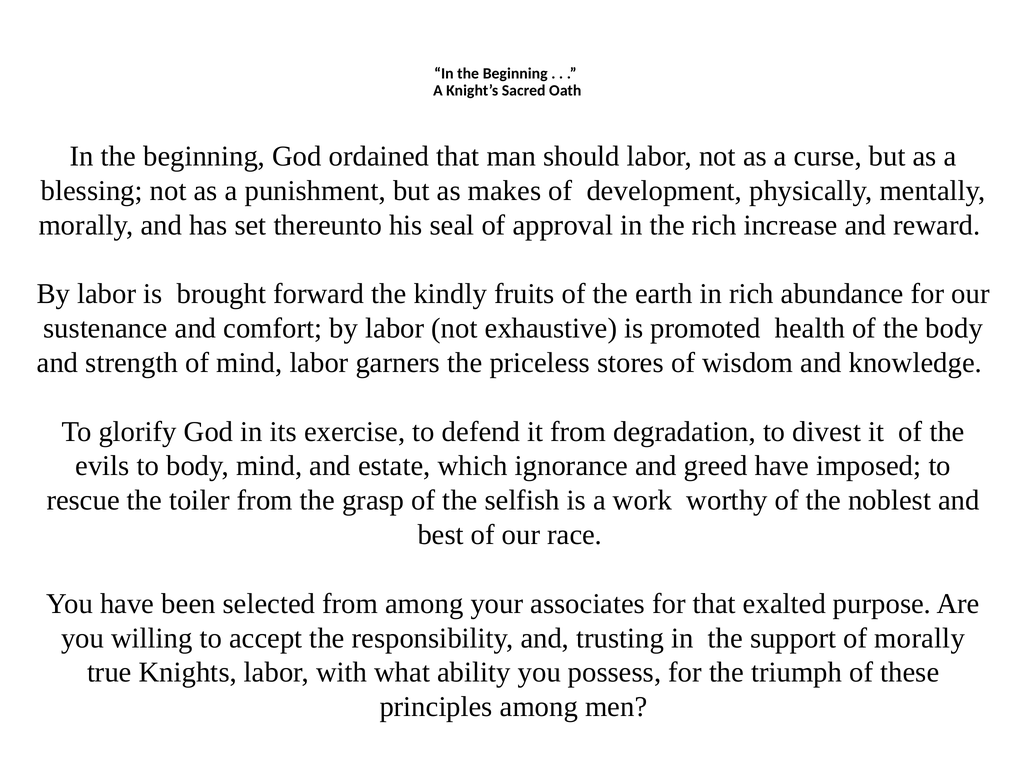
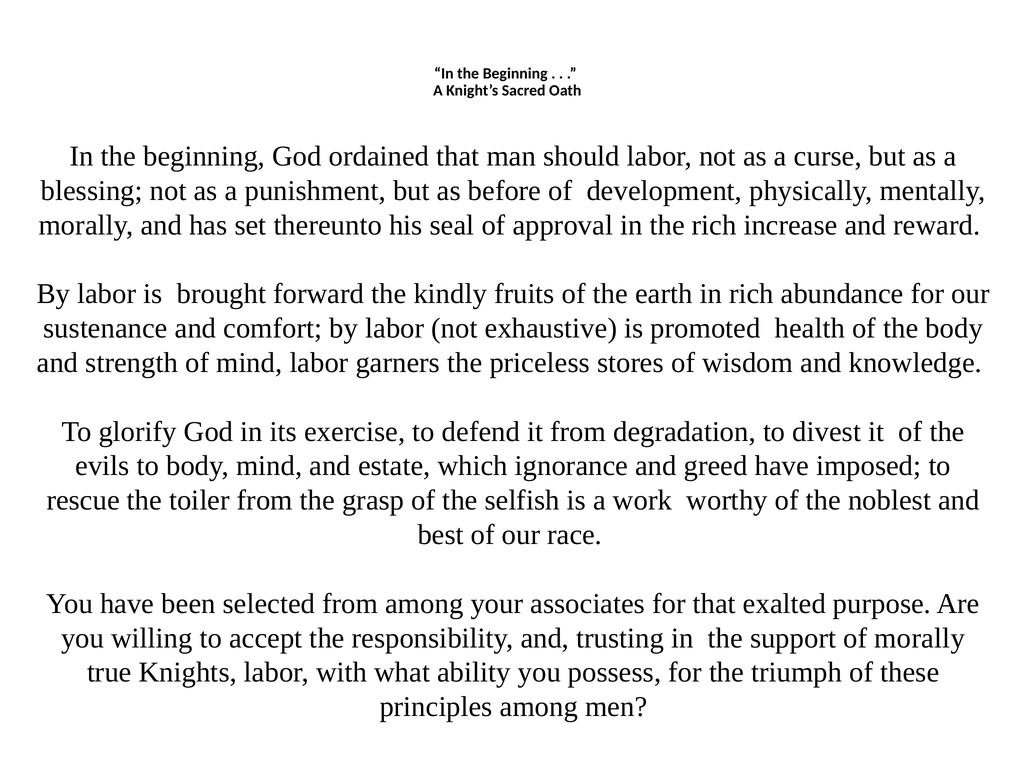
makes: makes -> before (505, 191)
